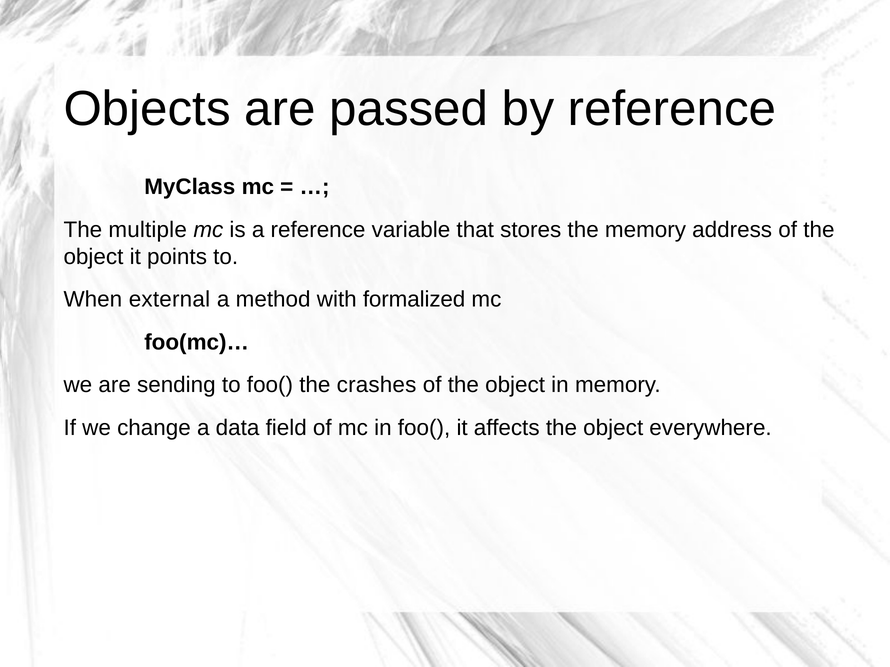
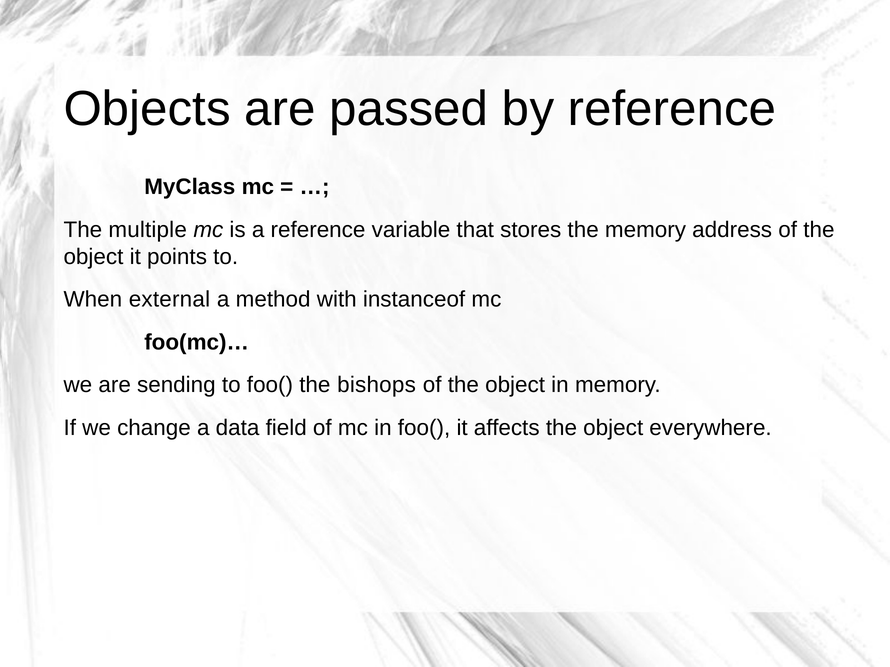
formalized: formalized -> instanceof (414, 300)
crashes: crashes -> bishops (377, 385)
